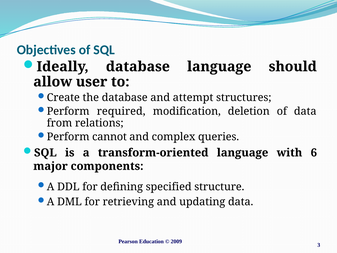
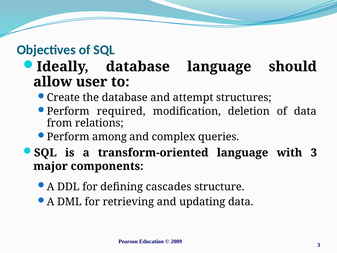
cannot: cannot -> among (109, 137)
with 6: 6 -> 3 (314, 153)
specified: specified -> cascades (169, 187)
